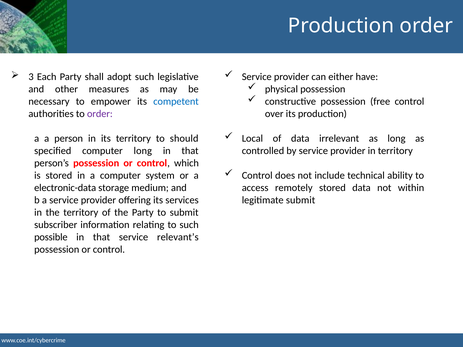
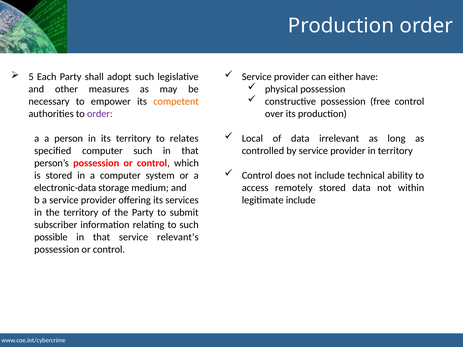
3: 3 -> 5 (31, 77)
competent colour: blue -> orange (176, 102)
should: should -> relates (184, 139)
computer long: long -> such (143, 151)
legitimate submit: submit -> include (301, 200)
